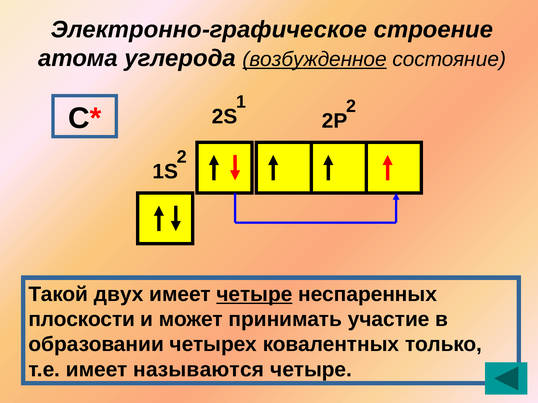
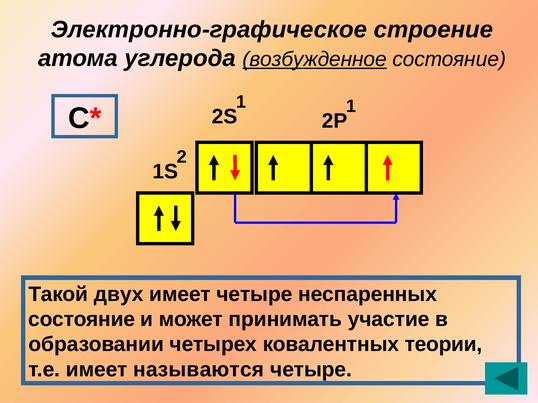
1 2: 2 -> 1 (351, 106)
четыре underline: present -> none (254, 295)
плоскости: плоскости -> состояние (82, 320)
только: только -> теории (444, 345)
